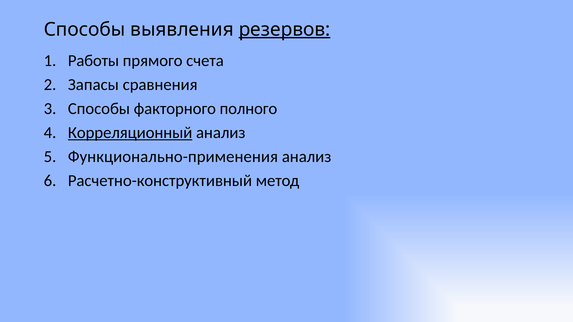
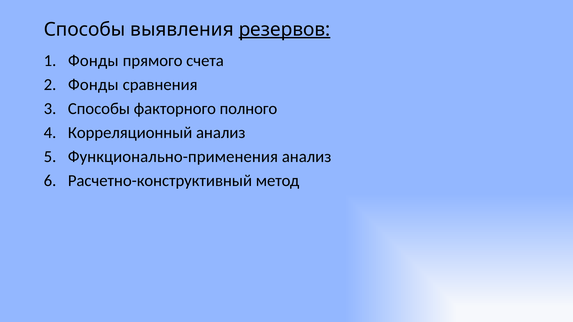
Работы: Работы -> Фонды (93, 61)
Запасы: Запасы -> Фонды (93, 85)
Корреляционный underline: present -> none (130, 133)
